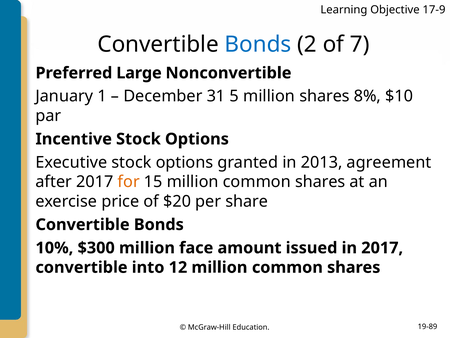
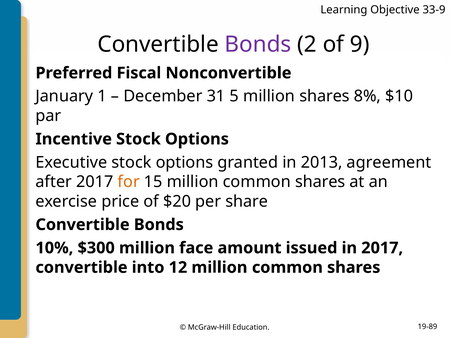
17-9: 17-9 -> 33-9 (434, 10)
Bonds colour: blue -> purple (258, 44)
7: 7 -> 9 (360, 44)
Large: Large -> Fiscal (139, 73)
